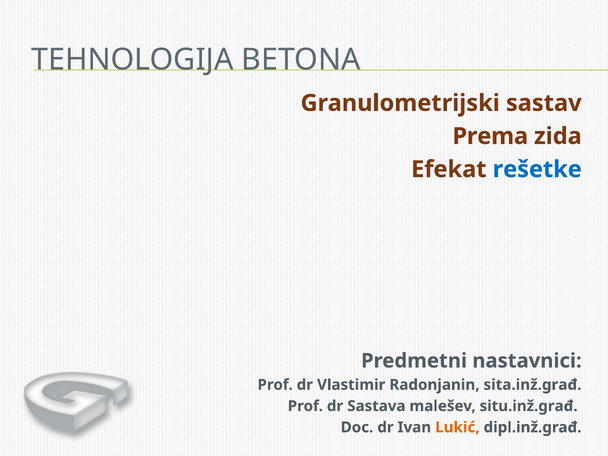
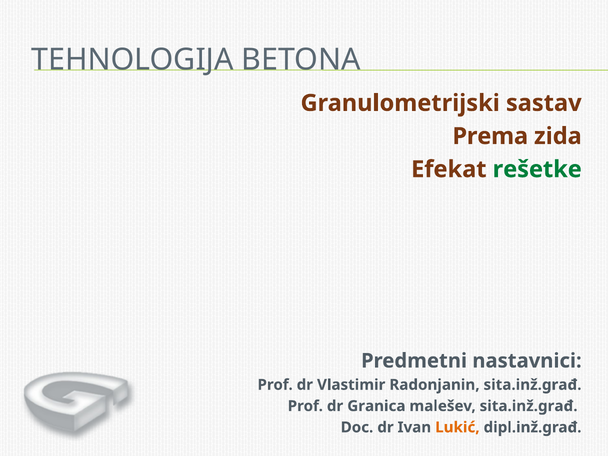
rešetke colour: blue -> green (537, 169)
Sastava: Sastava -> Granica (376, 406)
malešev situ.inž.građ: situ.inž.građ -> sita.inž.građ (529, 406)
